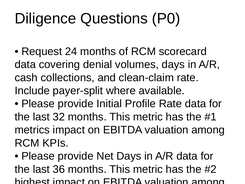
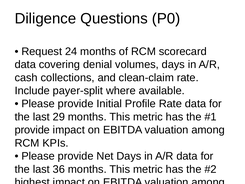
32: 32 -> 29 (59, 117)
metrics: metrics -> provide (32, 130)
